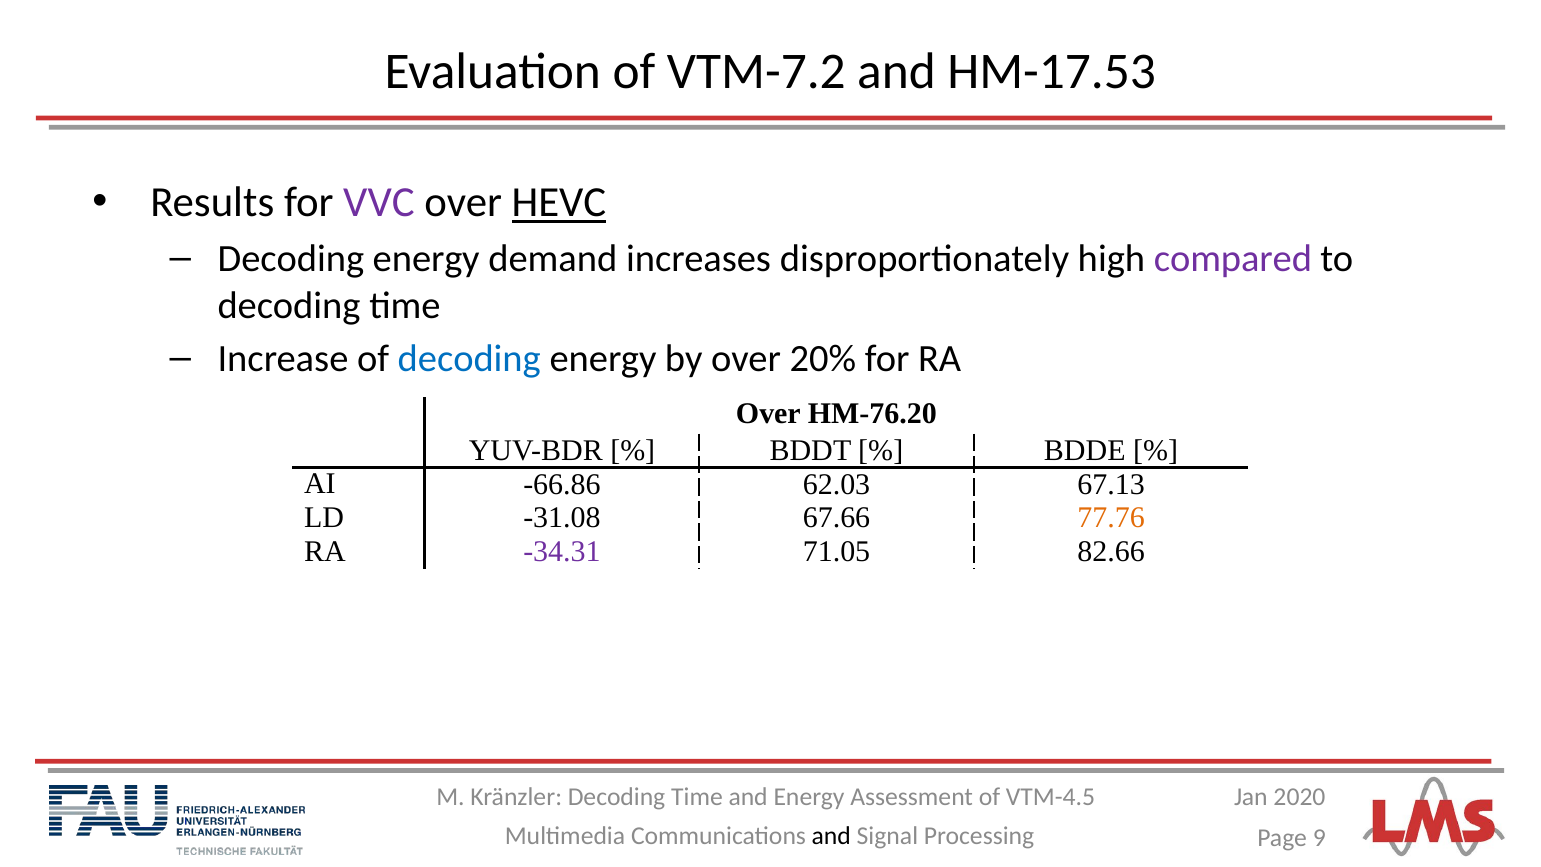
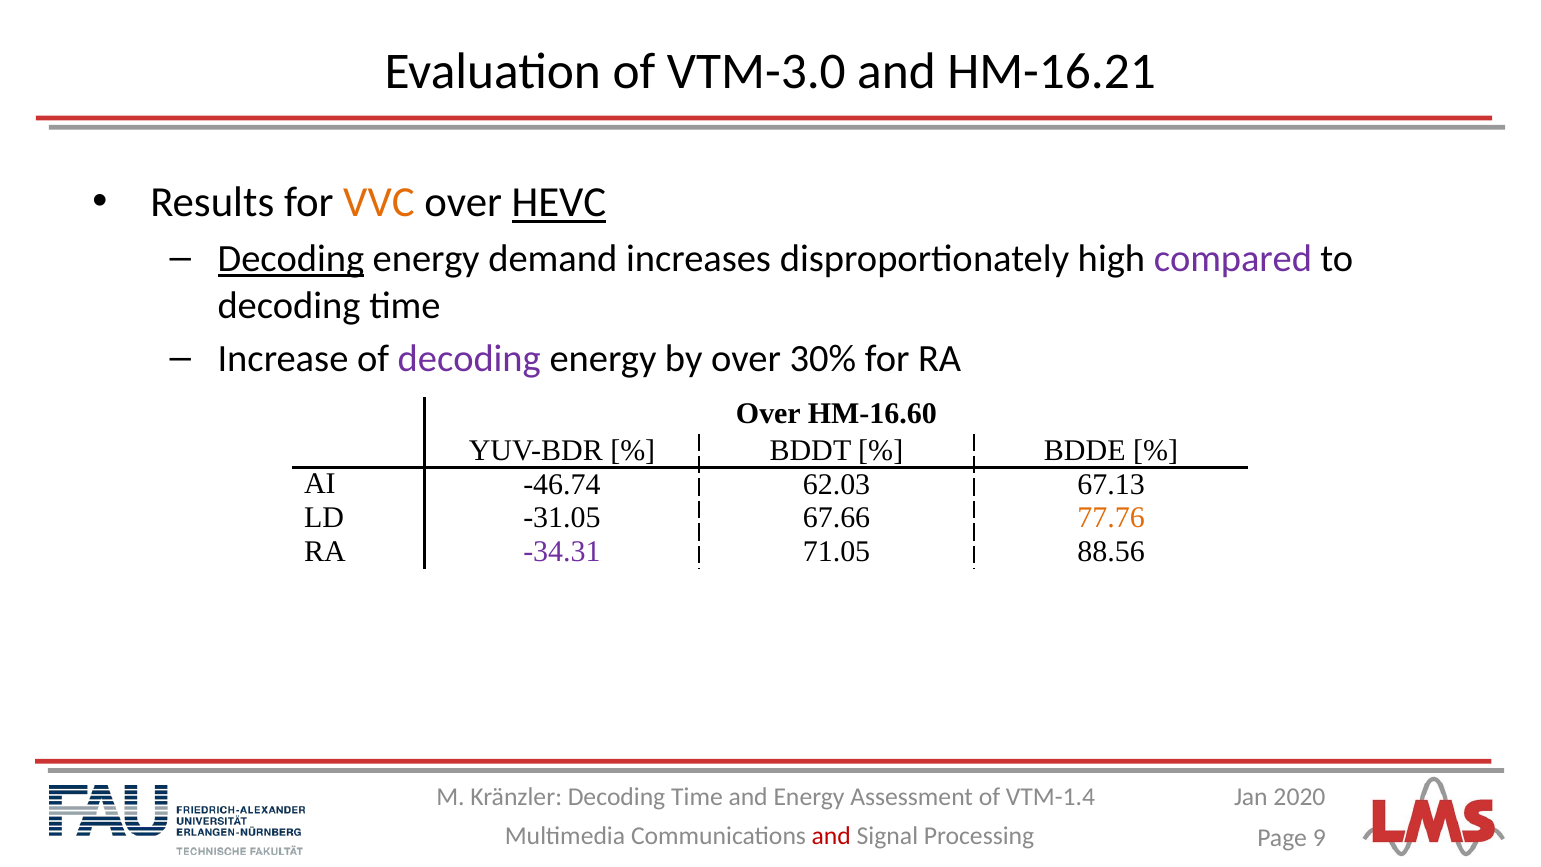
VTM-7.2: VTM-7.2 -> VTM-3.0 (756, 72)
HM-17.53: HM-17.53 -> HM-16.21 (1052, 72)
VVC colour: purple -> orange (379, 203)
Decoding underline: none -> present (291, 259)
decoding colour: blue -> purple (469, 359)
20%: 20% -> 30% (823, 359)
HM-76.20: HM-76.20 -> HM-16.60 (872, 414)
-66.86: -66.86 -> -46.74 (562, 484)
-31.08: -31.08 -> -31.05 (562, 518)
82.66: 82.66 -> 88.56 (1111, 552)
VTM-4.5: VTM-4.5 -> VTM-1.4 (1051, 797)
and colour: black -> red (831, 836)
